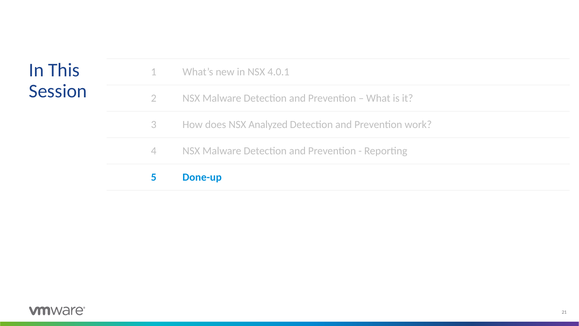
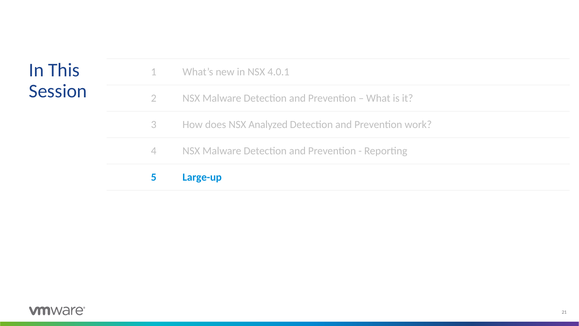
Done-up: Done-up -> Large-up (202, 177)
